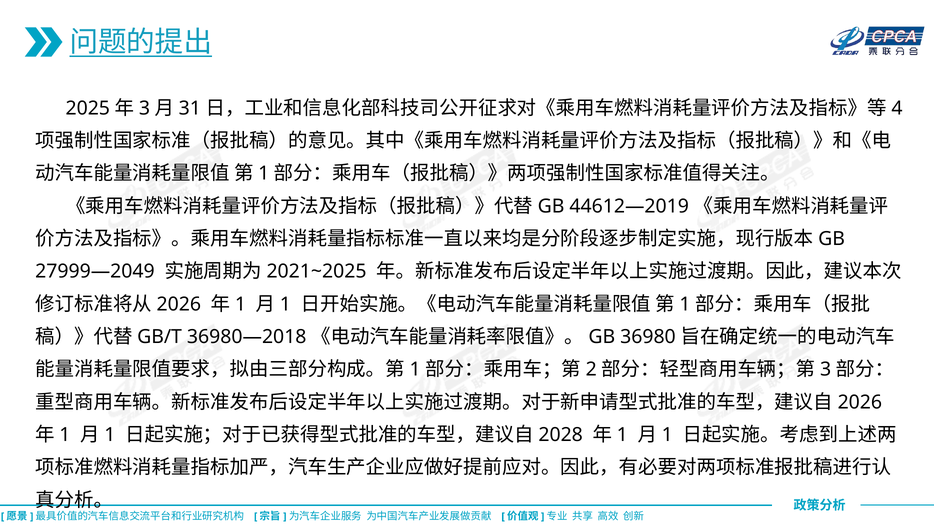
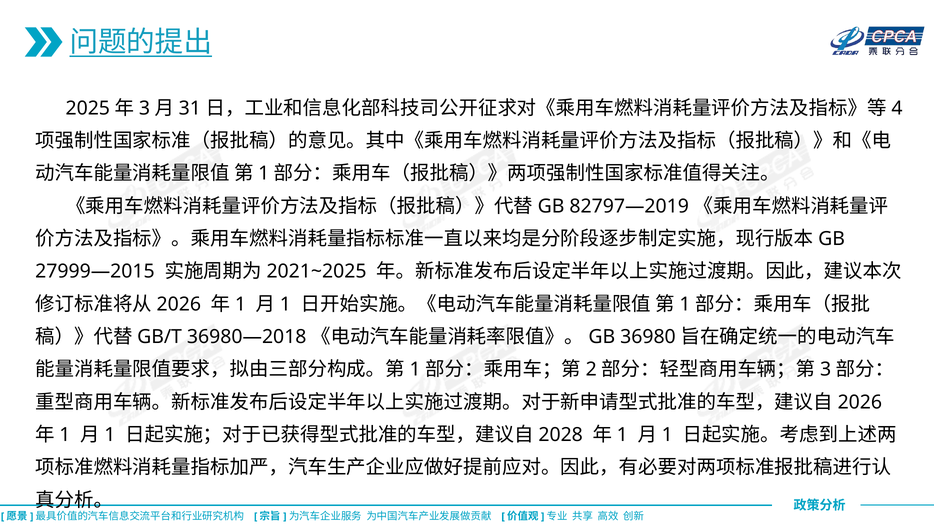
44612—2019: 44612—2019 -> 82797—2019 (629, 206)
27999—2049: 27999—2049 -> 27999—2015 (95, 272)
